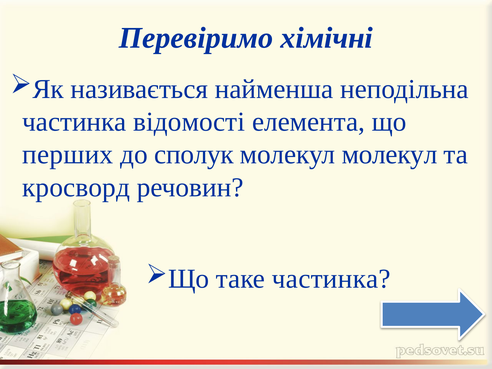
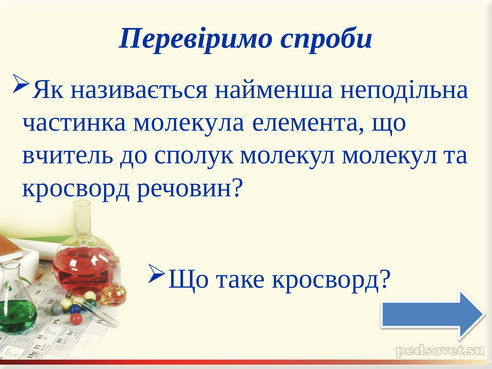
хімічні: хімічні -> спроби (327, 38)
відомості: відомості -> молекула (189, 122)
перших: перших -> вчитель (68, 155)
таке частинка: частинка -> кросворд (331, 279)
